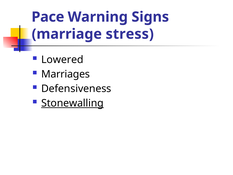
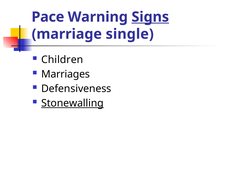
Signs underline: none -> present (150, 17)
stress: stress -> single (130, 34)
Lowered: Lowered -> Children (62, 60)
